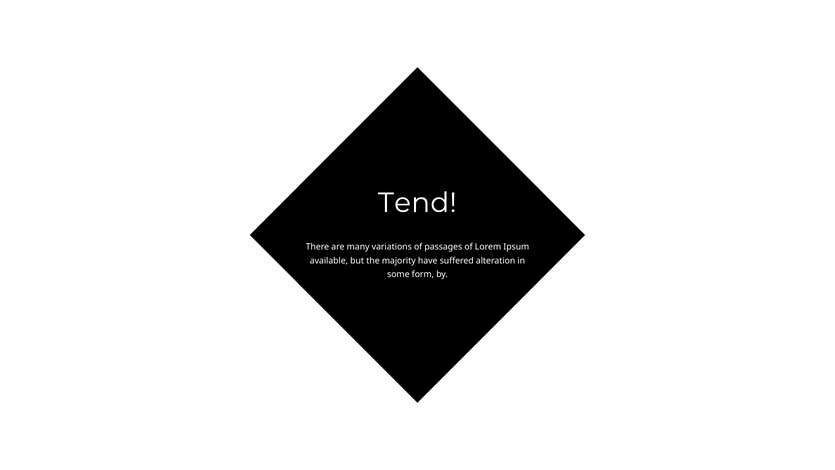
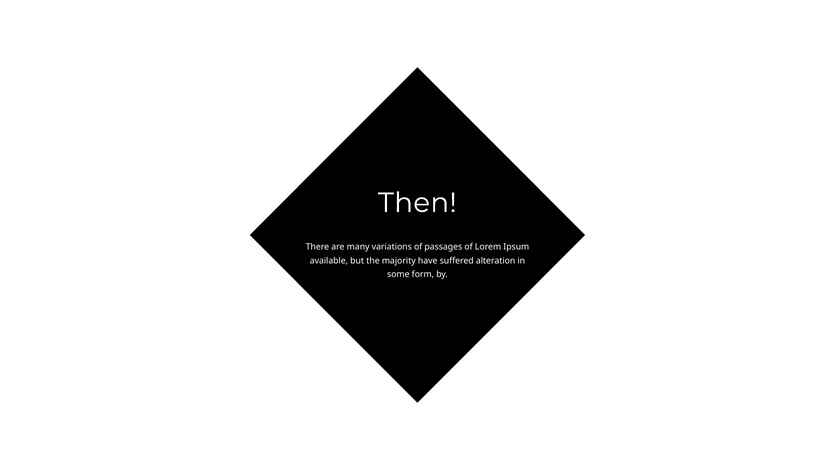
Tend: Tend -> Then (417, 203)
